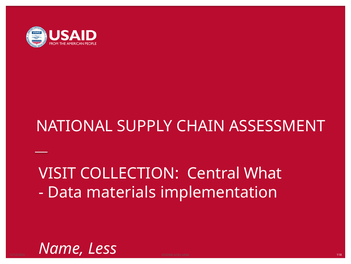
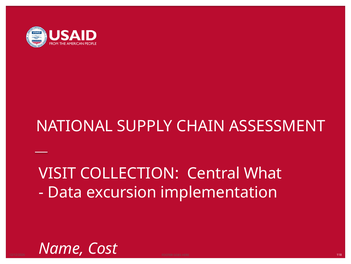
materials: materials -> excursion (121, 192)
Less: Less -> Cost (102, 248)
